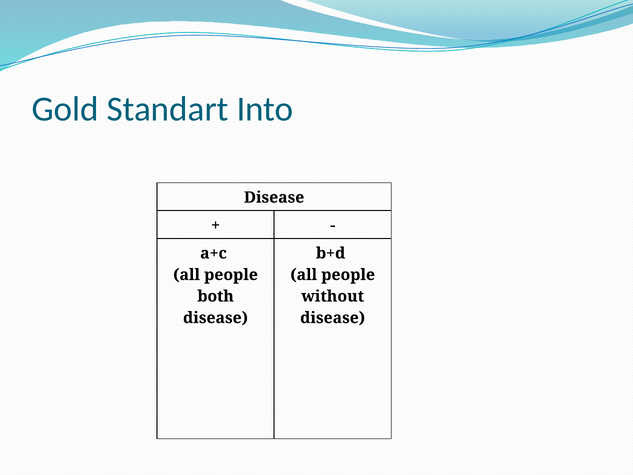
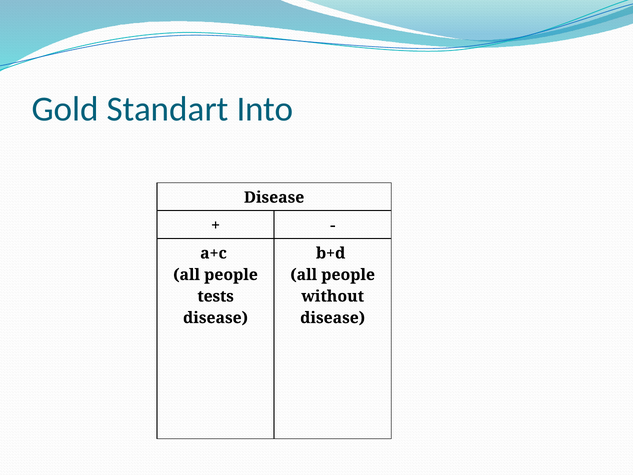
both: both -> tests (216, 296)
